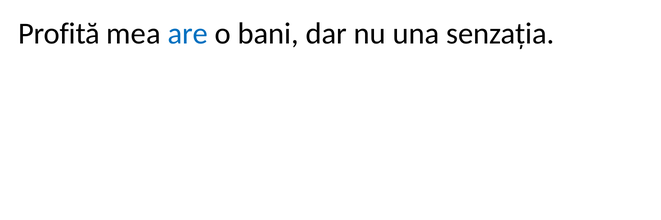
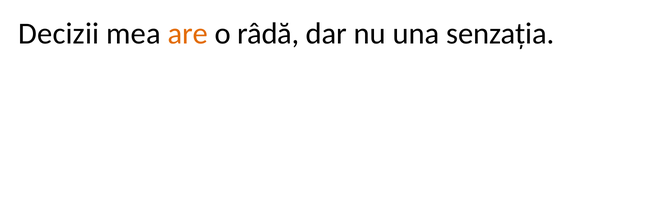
Profită: Profită -> Decizii (59, 33)
are colour: blue -> orange (188, 33)
bani: bani -> râdă (268, 33)
